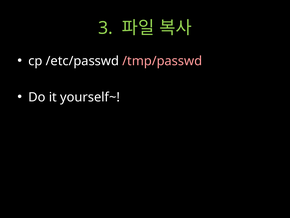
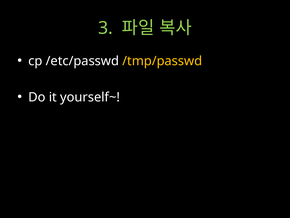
/tmp/passwd colour: pink -> yellow (162, 61)
